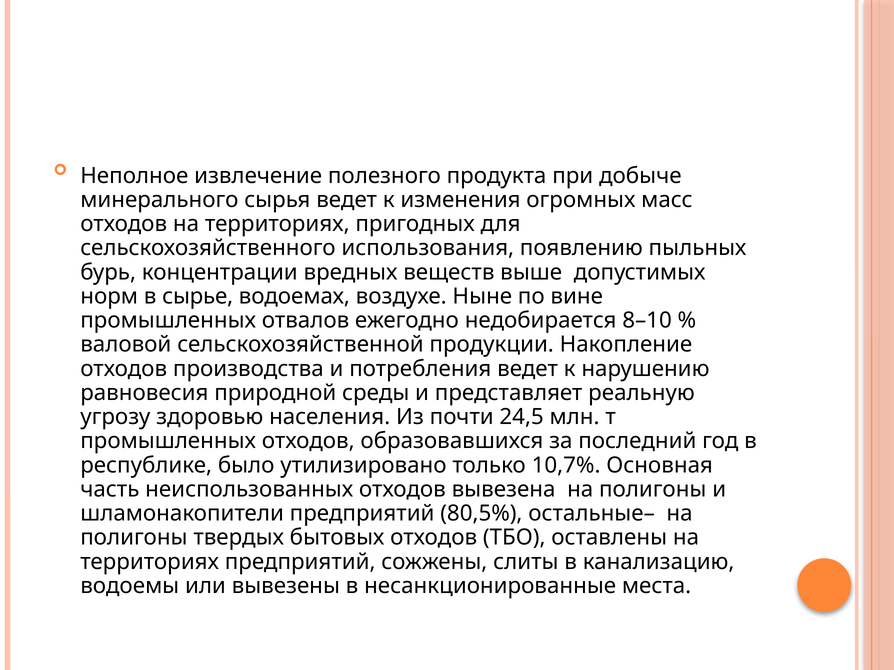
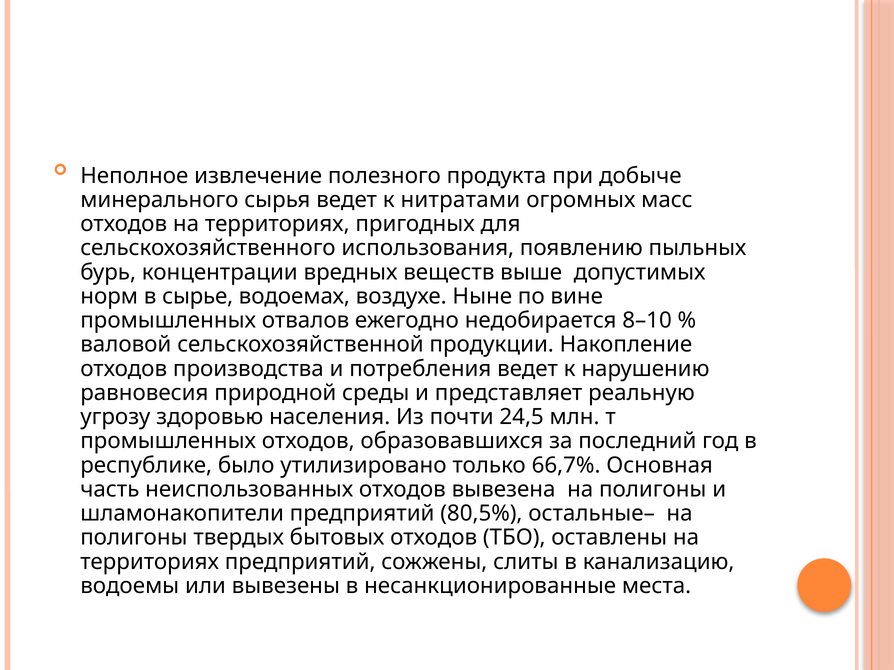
изменения: изменения -> нитратами (460, 200)
10,7%: 10,7% -> 66,7% (566, 466)
